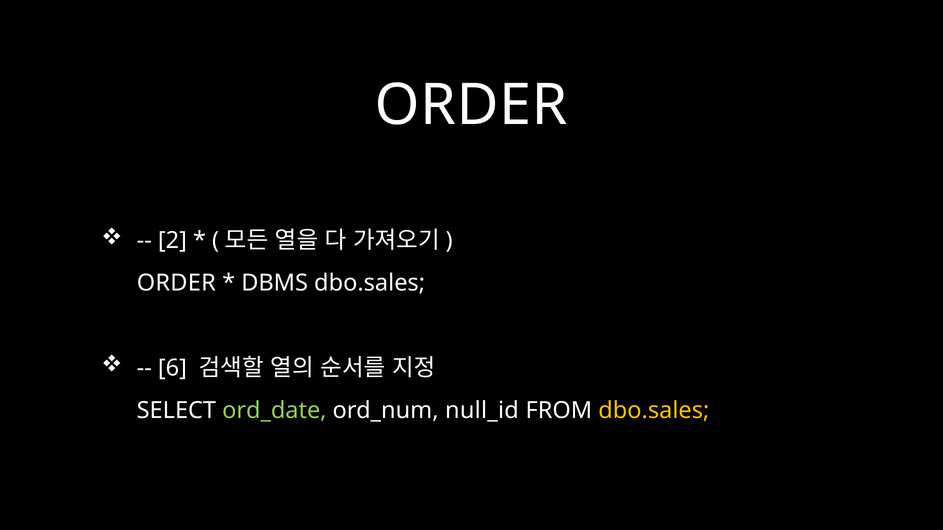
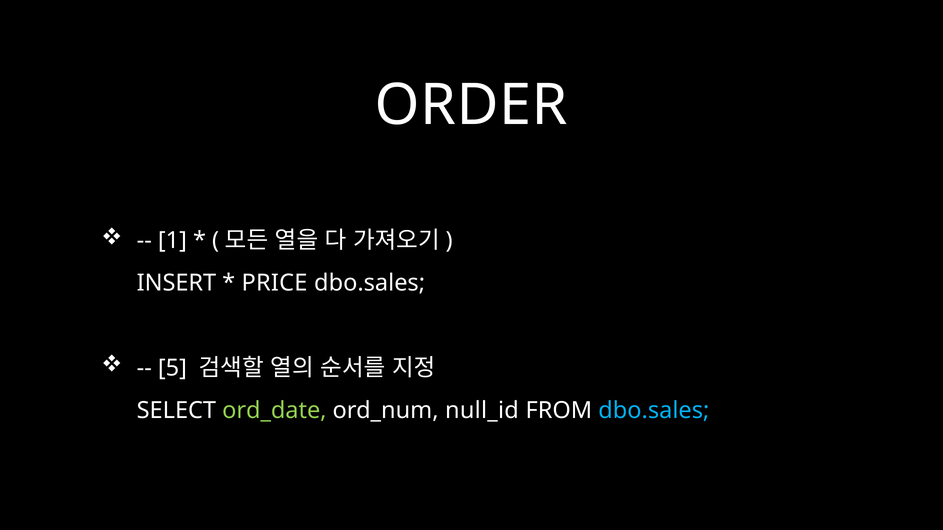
2: 2 -> 1 (172, 241)
ORDER: ORDER -> INSERT (176, 283)
DBMS: DBMS -> PRICE (275, 283)
6: 6 -> 5 (172, 368)
dbo.sales colour: yellow -> light blue (654, 411)
